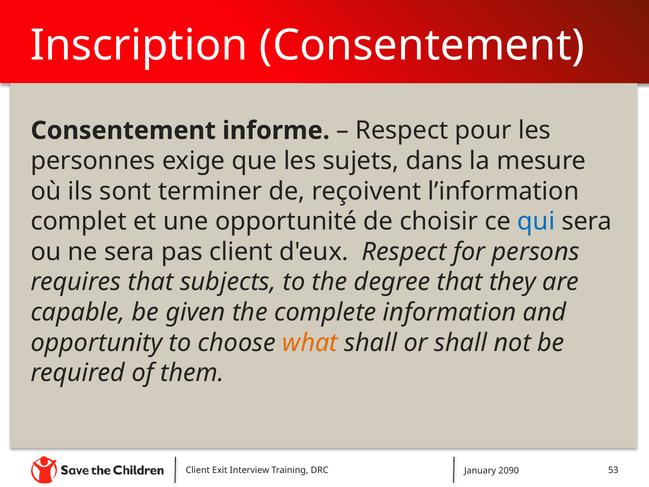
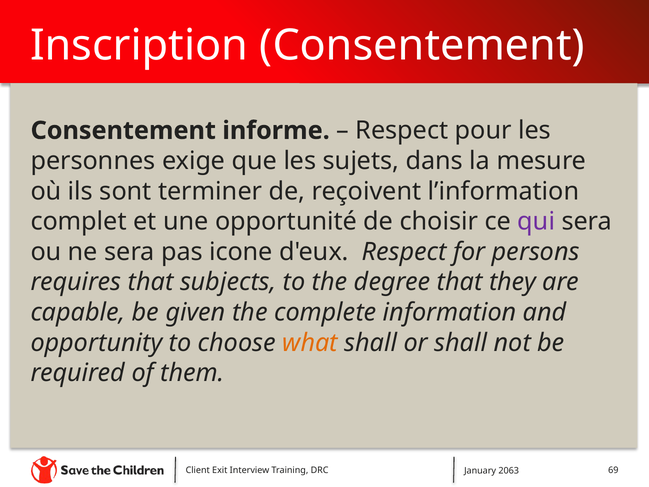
qui colour: blue -> purple (536, 221)
pas client: client -> icone (241, 252)
53: 53 -> 69 (613, 470)
2090: 2090 -> 2063 (509, 471)
